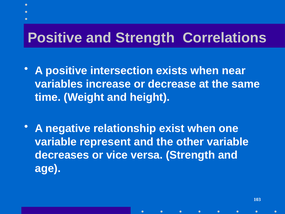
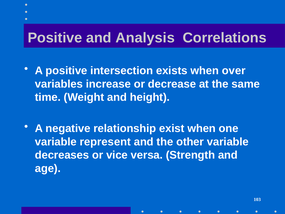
and Strength: Strength -> Analysis (145, 38)
near: near -> over (234, 71)
